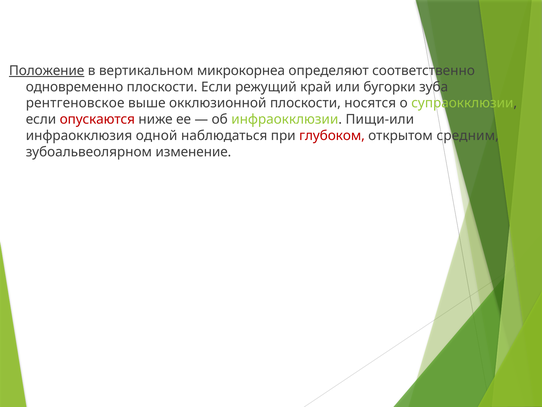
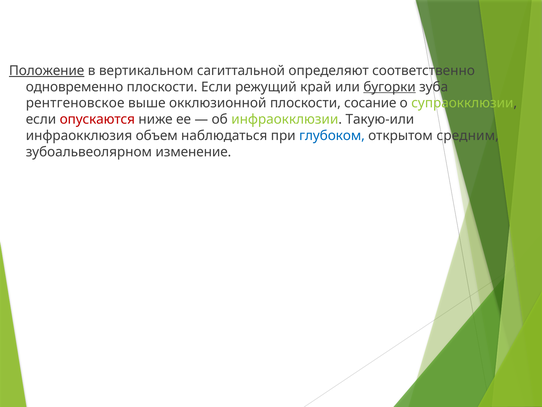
микрокорнеа: микрокорнеа -> сагиттальной (241, 71)
бугорки underline: none -> present (390, 87)
носятся: носятся -> сосание (370, 103)
Пищи-или: Пищи-или -> Такую-или (380, 119)
одной: одной -> объем (157, 136)
глубоком colour: red -> blue (332, 136)
